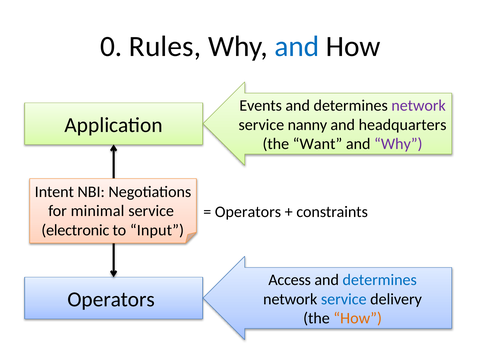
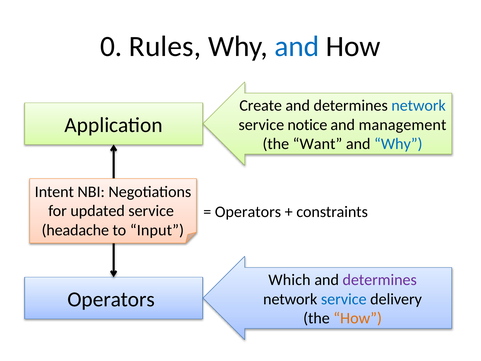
Events: Events -> Create (261, 105)
network colour: purple -> blue (419, 105)
nanny: nanny -> notice (307, 125)
headquarters: headquarters -> management (402, 125)
Why colour: purple -> blue (398, 144)
minimal: minimal -> updated (98, 211)
electronic: electronic -> headache (75, 230)
Access: Access -> Which (289, 280)
determines colour: blue -> purple (380, 280)
